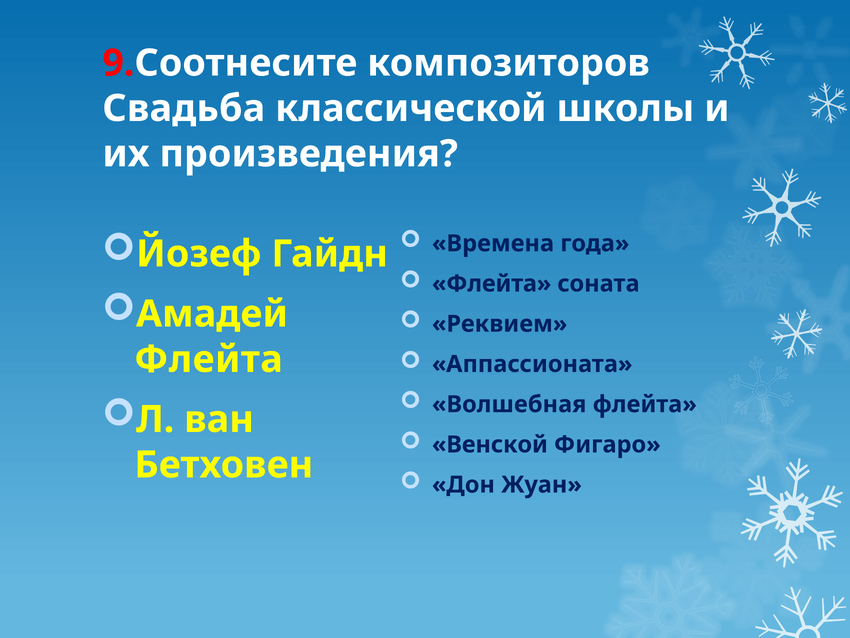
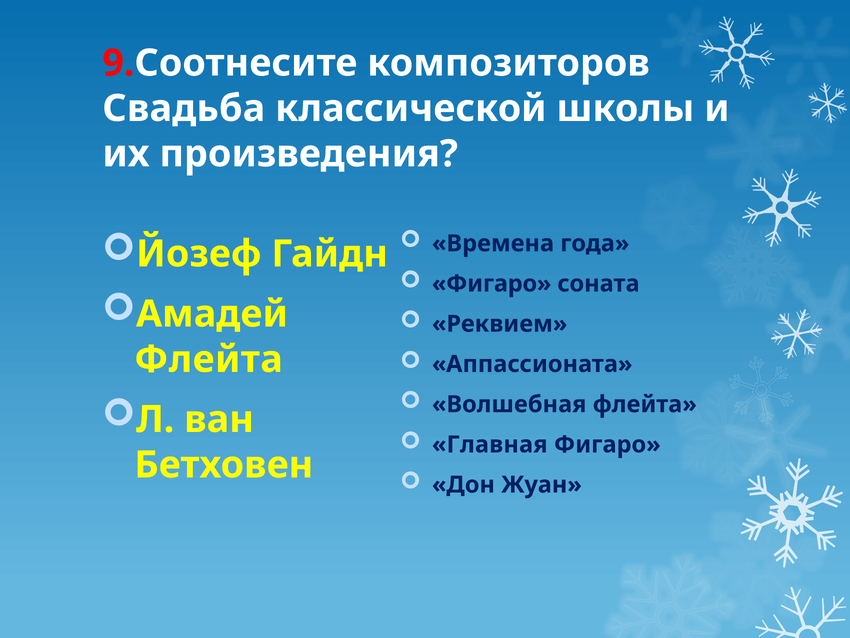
Флейта: Флейта -> Фигаро (492, 283)
Венской: Венской -> Главная (490, 444)
